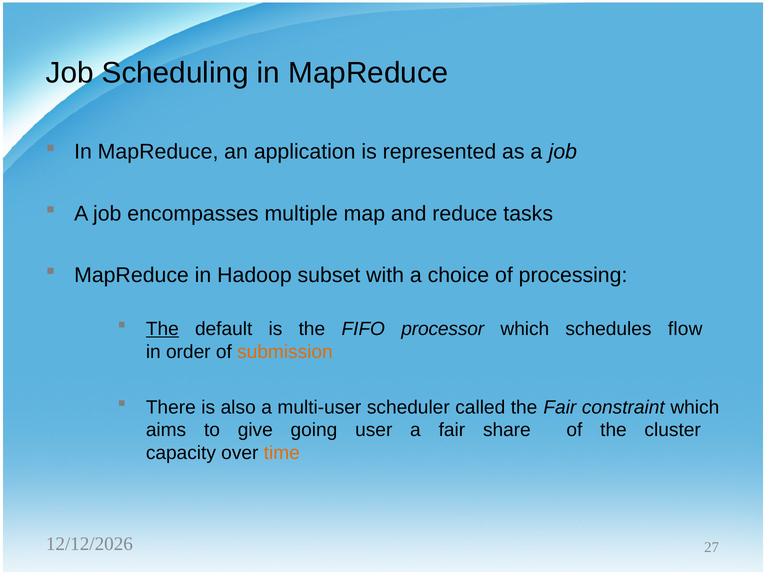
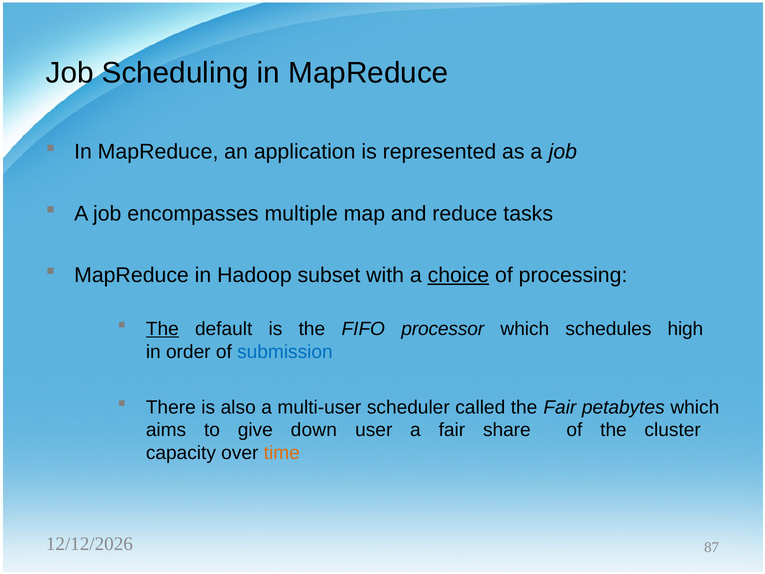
choice underline: none -> present (458, 275)
flow: flow -> high (685, 329)
submission colour: orange -> blue (285, 352)
constraint: constraint -> petabytes (623, 407)
going: going -> down (314, 430)
27: 27 -> 87 (712, 547)
